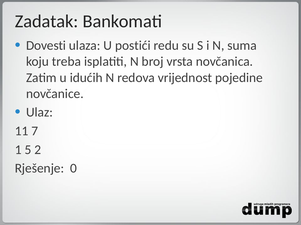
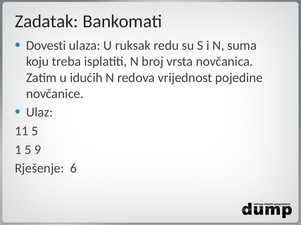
postići: postići -> ruksak (133, 46)
11 7: 7 -> 5 (35, 131)
2: 2 -> 9 (38, 150)
0: 0 -> 6 (74, 169)
